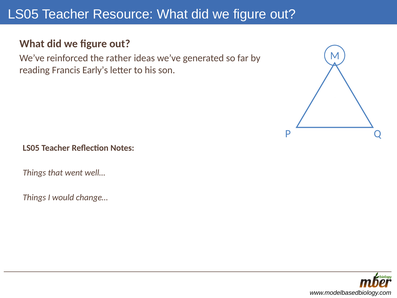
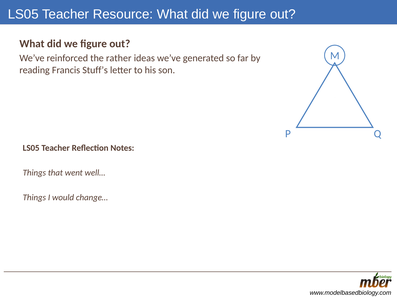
Early’s: Early’s -> Stuff’s (95, 70)
